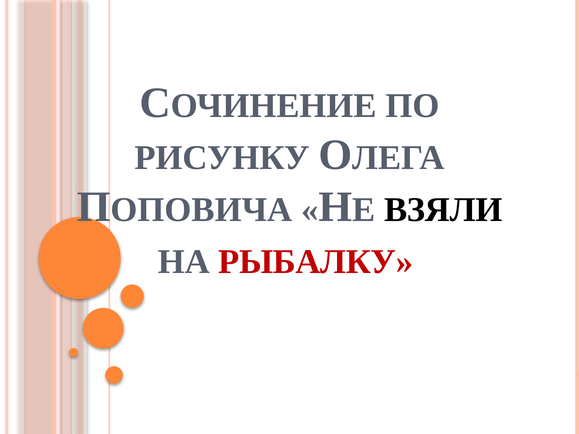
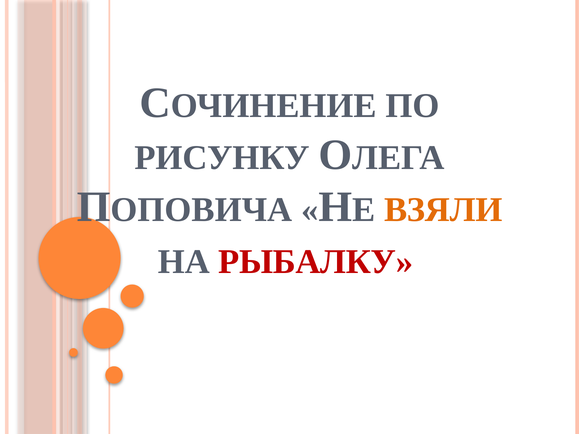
ВЗЯЛИ colour: black -> orange (443, 210)
